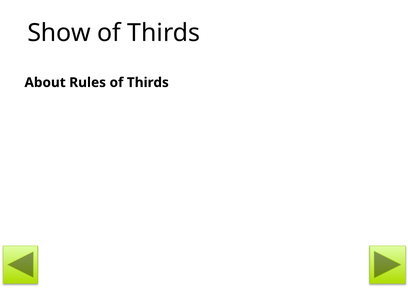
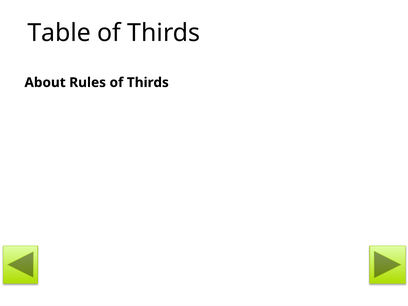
Show: Show -> Table (59, 33)
